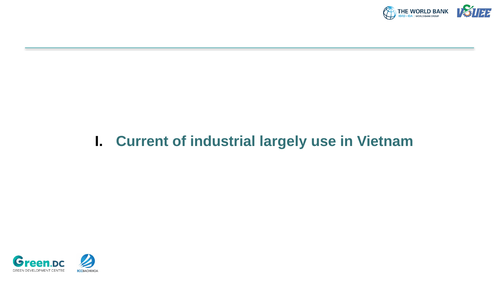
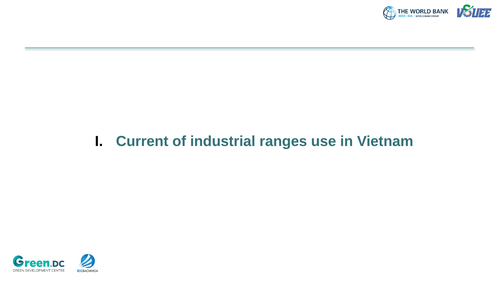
largely: largely -> ranges (283, 141)
